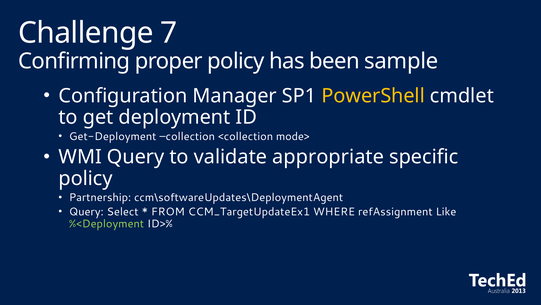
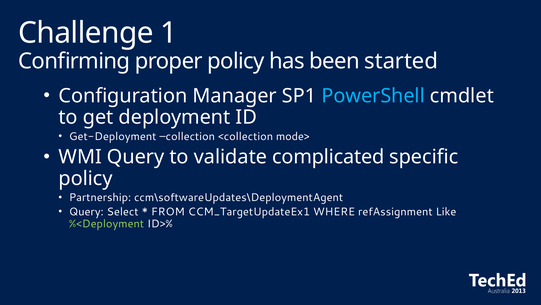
7: 7 -> 1 (169, 33)
sample: sample -> started (401, 61)
PowerShell colour: yellow -> light blue (373, 96)
appropriate: appropriate -> complicated (328, 157)
